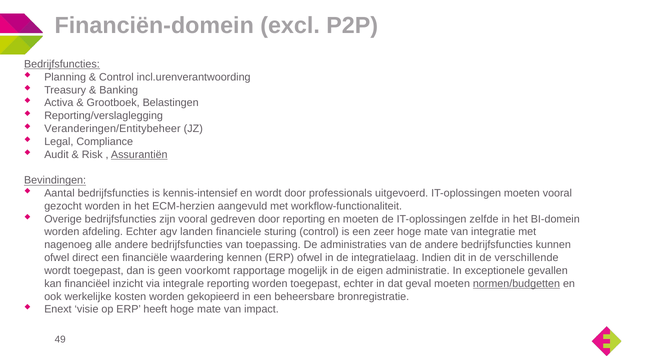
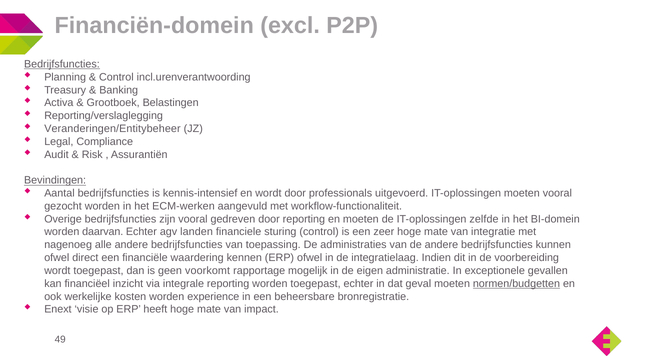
Assurantiën underline: present -> none (139, 154)
ECM-herzien: ECM-herzien -> ECM-werken (183, 206)
afdeling: afdeling -> daarvan (103, 232)
verschillende: verschillende -> voorbereiding (527, 258)
gekopieerd: gekopieerd -> experience (213, 296)
